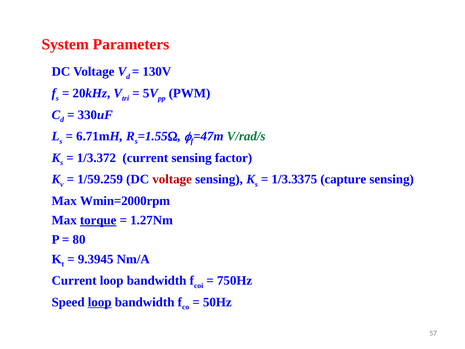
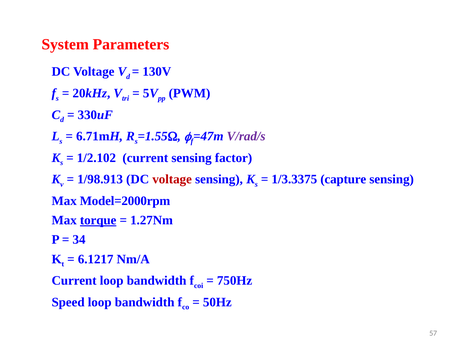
V/rad/s colour: green -> purple (246, 136)
1/3.372: 1/3.372 -> 1/2.102 (96, 158)
1/59.259: 1/59.259 -> 1/98.913 (100, 179)
Wmin=2000rpm: Wmin=2000rpm -> Model=2000rpm (125, 201)
80: 80 -> 34 (79, 239)
9.3945: 9.3945 -> 6.1217 (96, 259)
loop underline: present -> none (100, 302)
